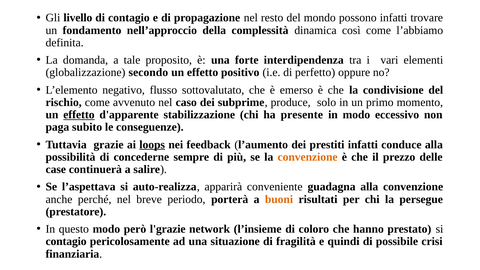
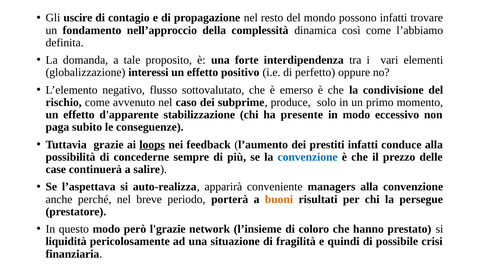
livello: livello -> uscire (78, 18)
secondo: secondo -> interessi (148, 72)
effetto underline: present -> none (79, 115)
convenzione colour: orange -> blue (308, 157)
guadagna: guadagna -> managers (332, 187)
contagio: contagio -> liquidità (66, 241)
